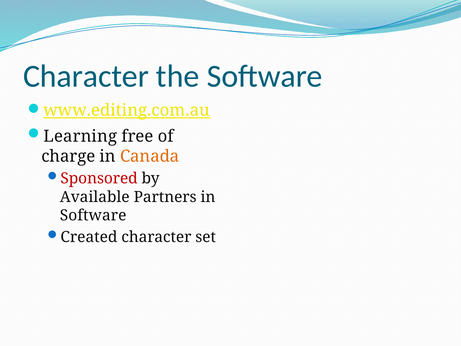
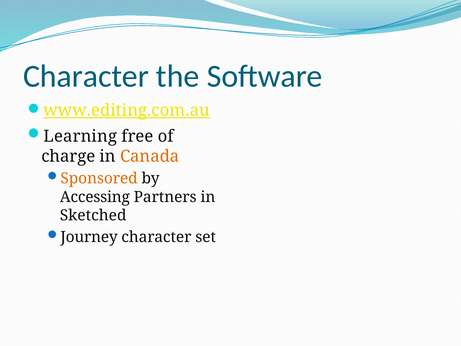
Sponsored colour: red -> orange (99, 178)
Available: Available -> Accessing (95, 197)
Software: Software -> Sketched (93, 215)
Created: Created -> Journey (89, 237)
